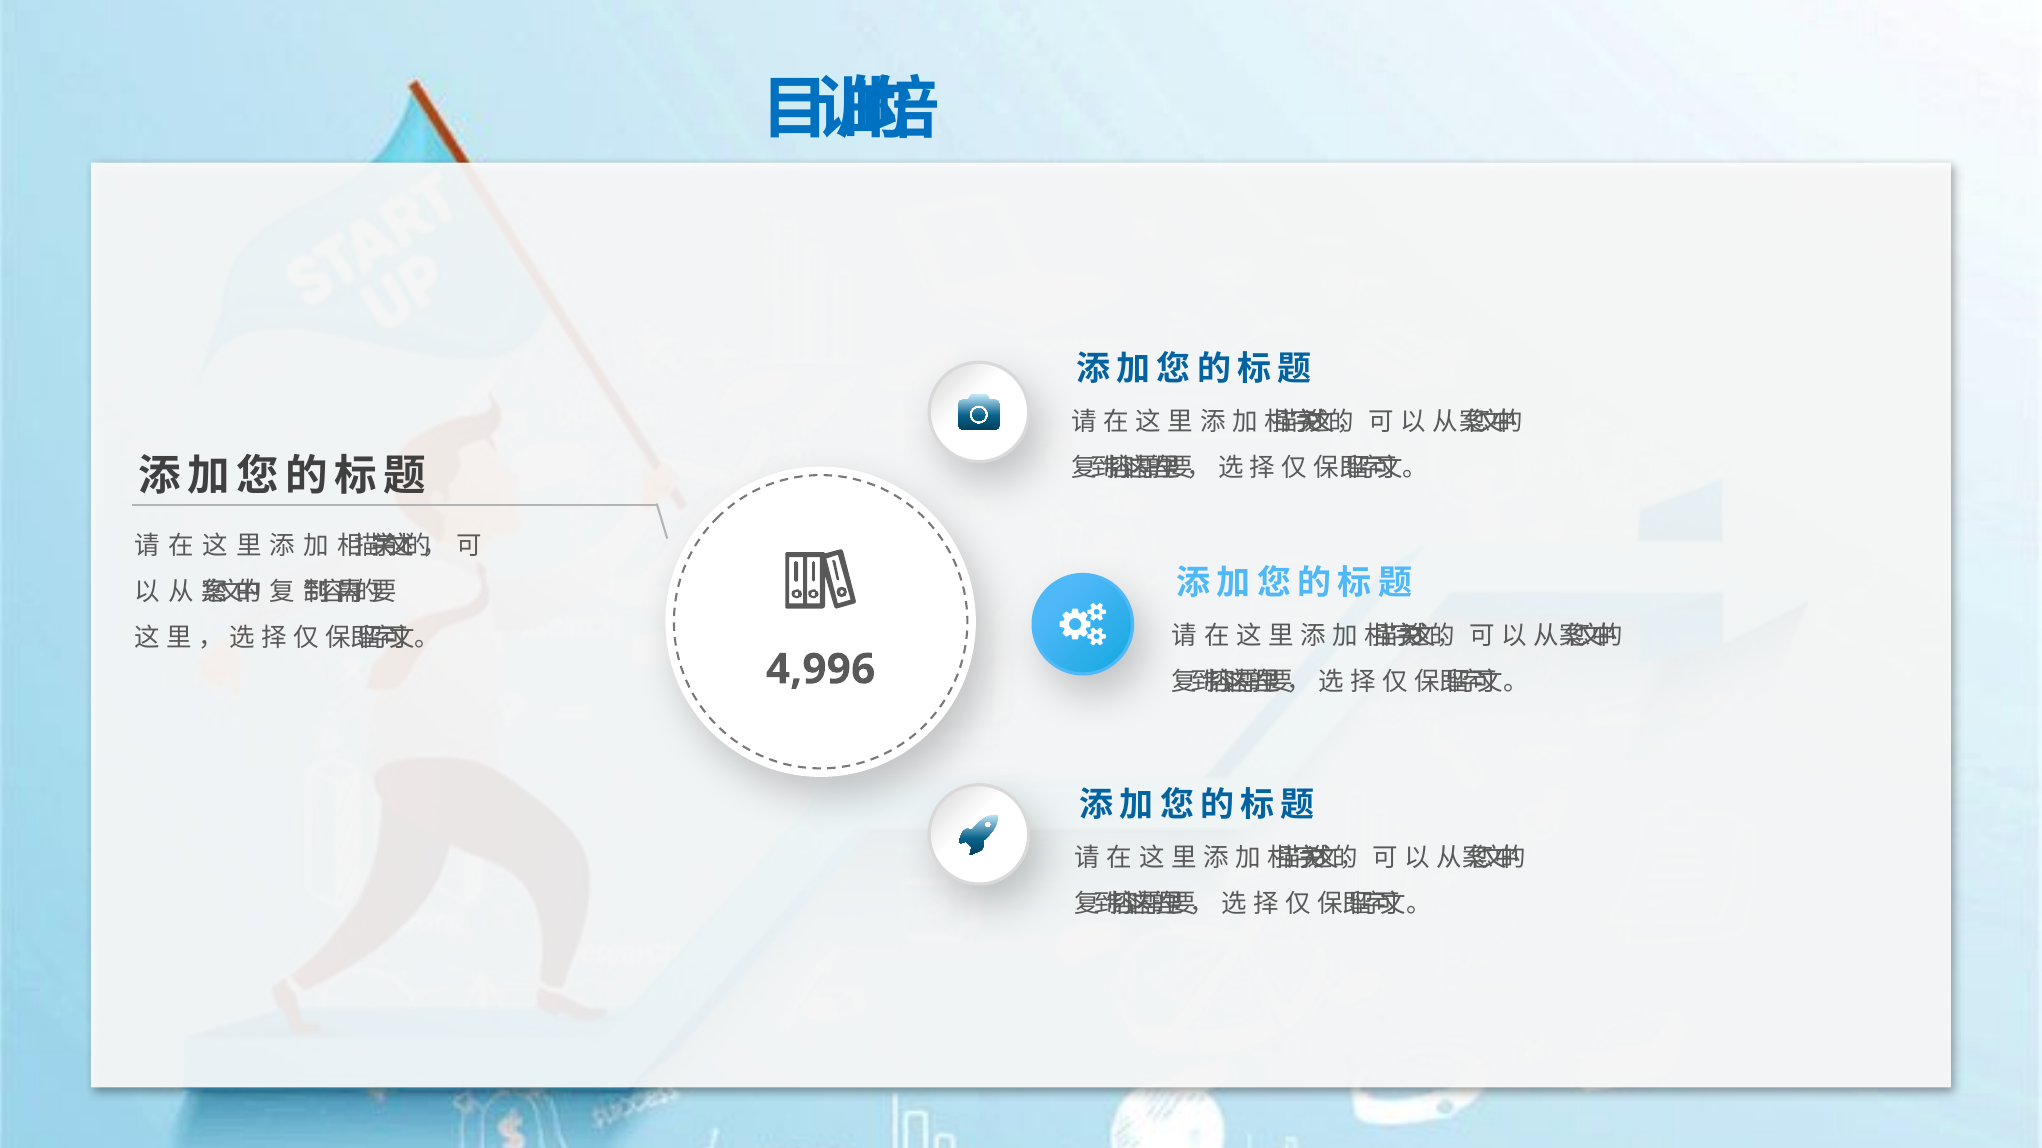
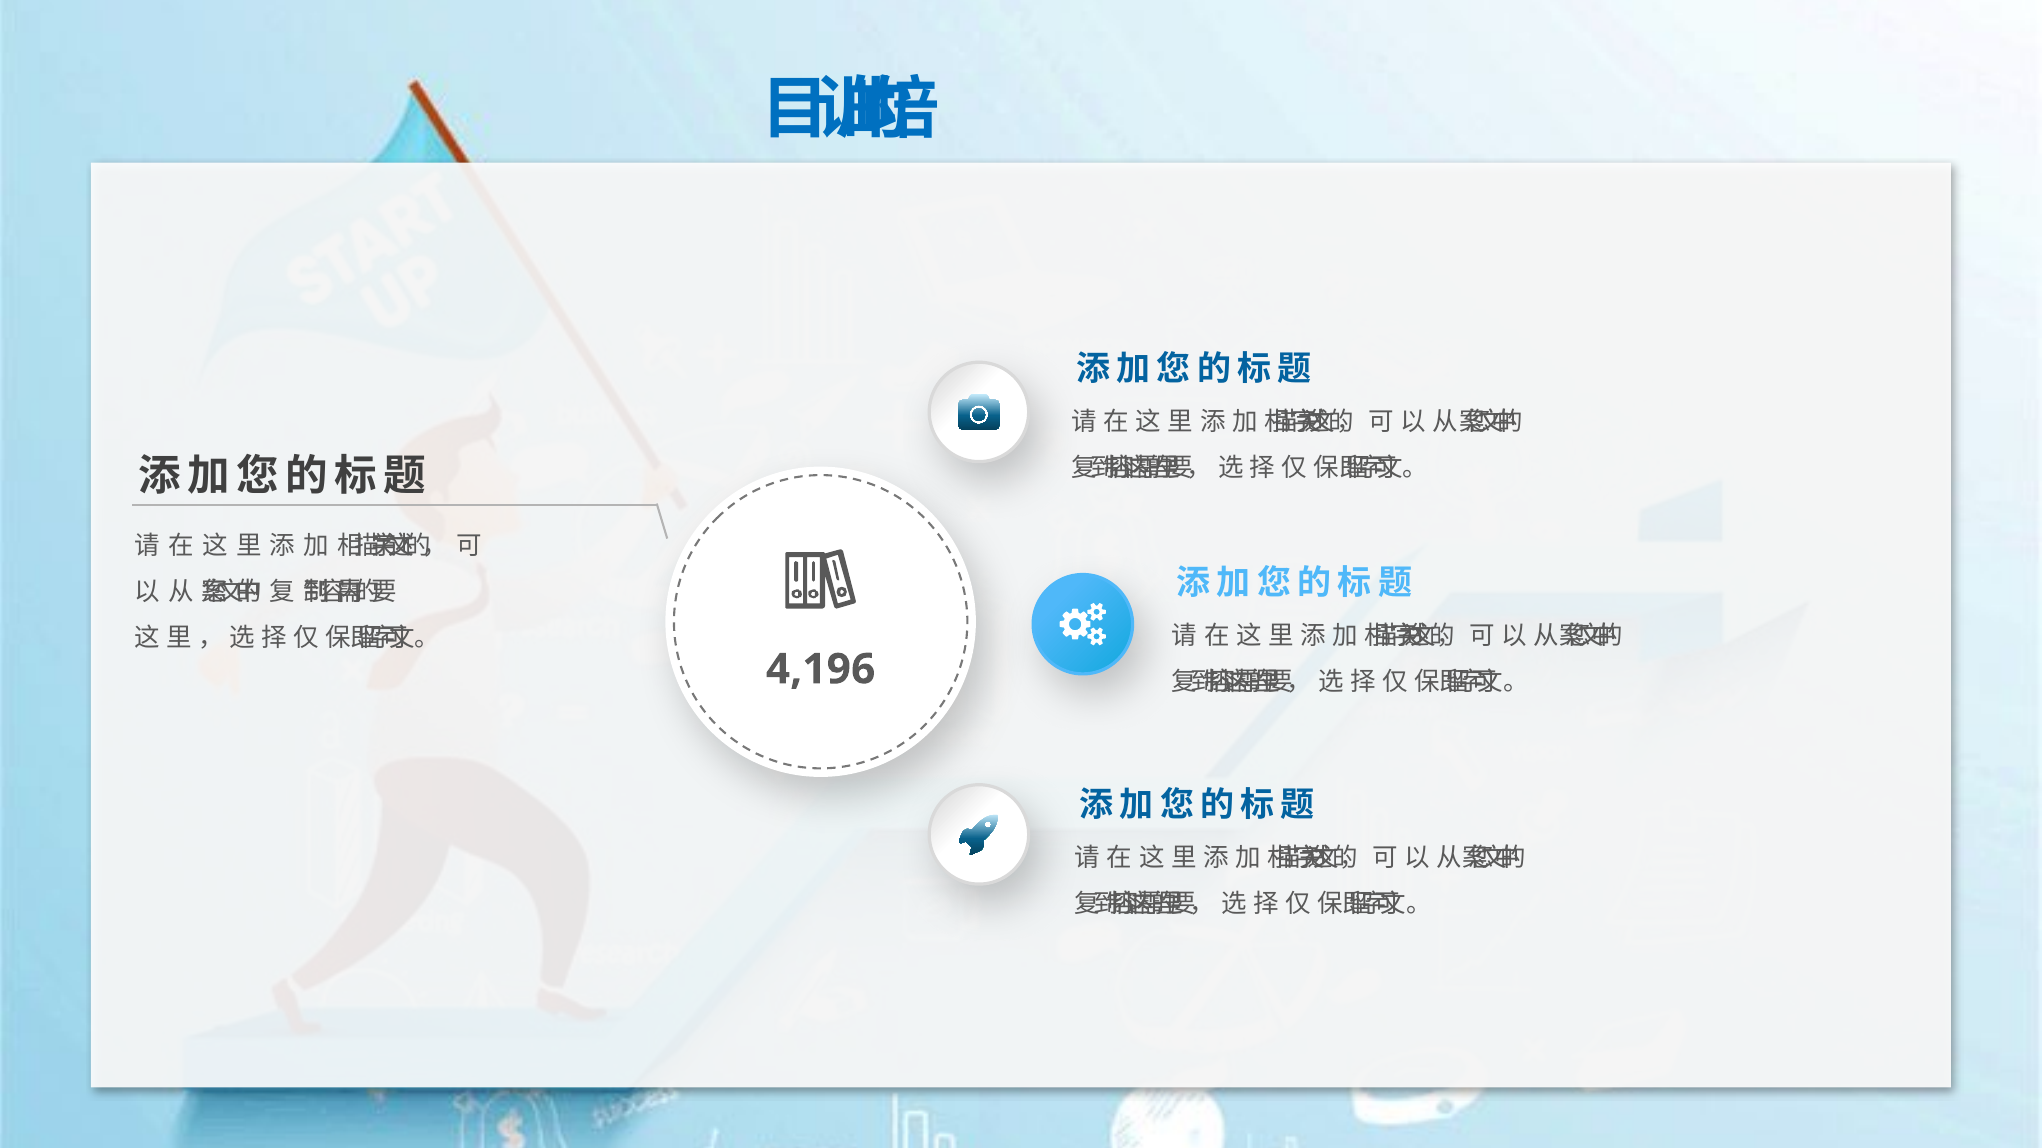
4,996: 4,996 -> 4,196 (821, 670)
